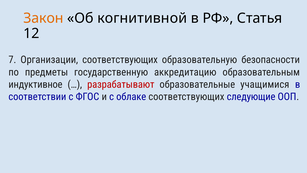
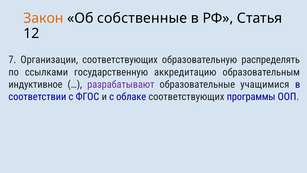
когнитивной: когнитивной -> собственные (142, 18)
безопасности: безопасности -> распределять (271, 60)
предметы: предметы -> ссылками (46, 72)
разрабатывают colour: red -> purple (121, 84)
следующие: следующие -> программы (251, 97)
